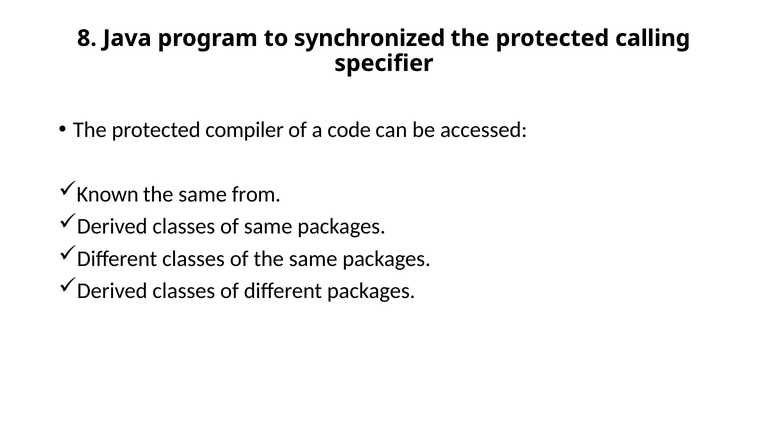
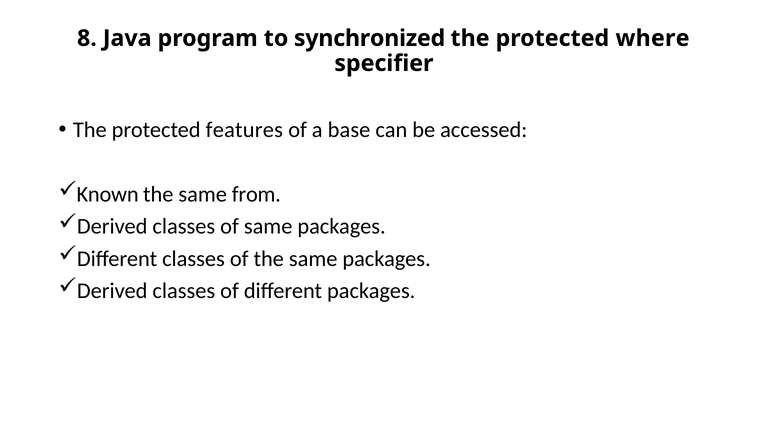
calling: calling -> where (653, 38)
compiler: compiler -> features (244, 130)
code: code -> base (349, 130)
